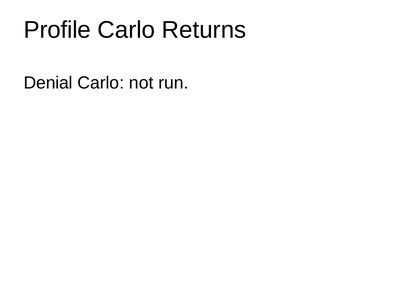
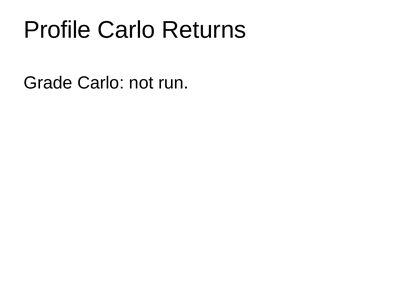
Denial: Denial -> Grade (48, 83)
